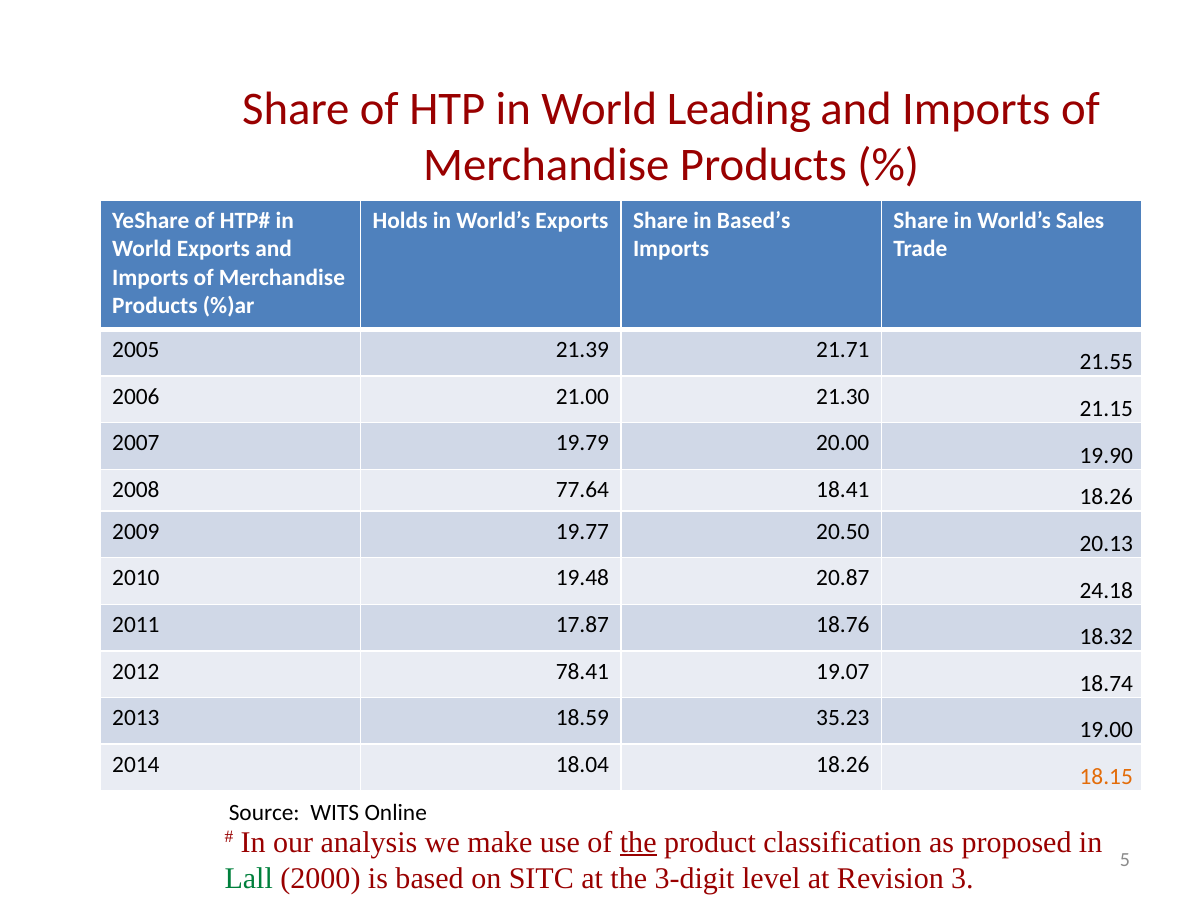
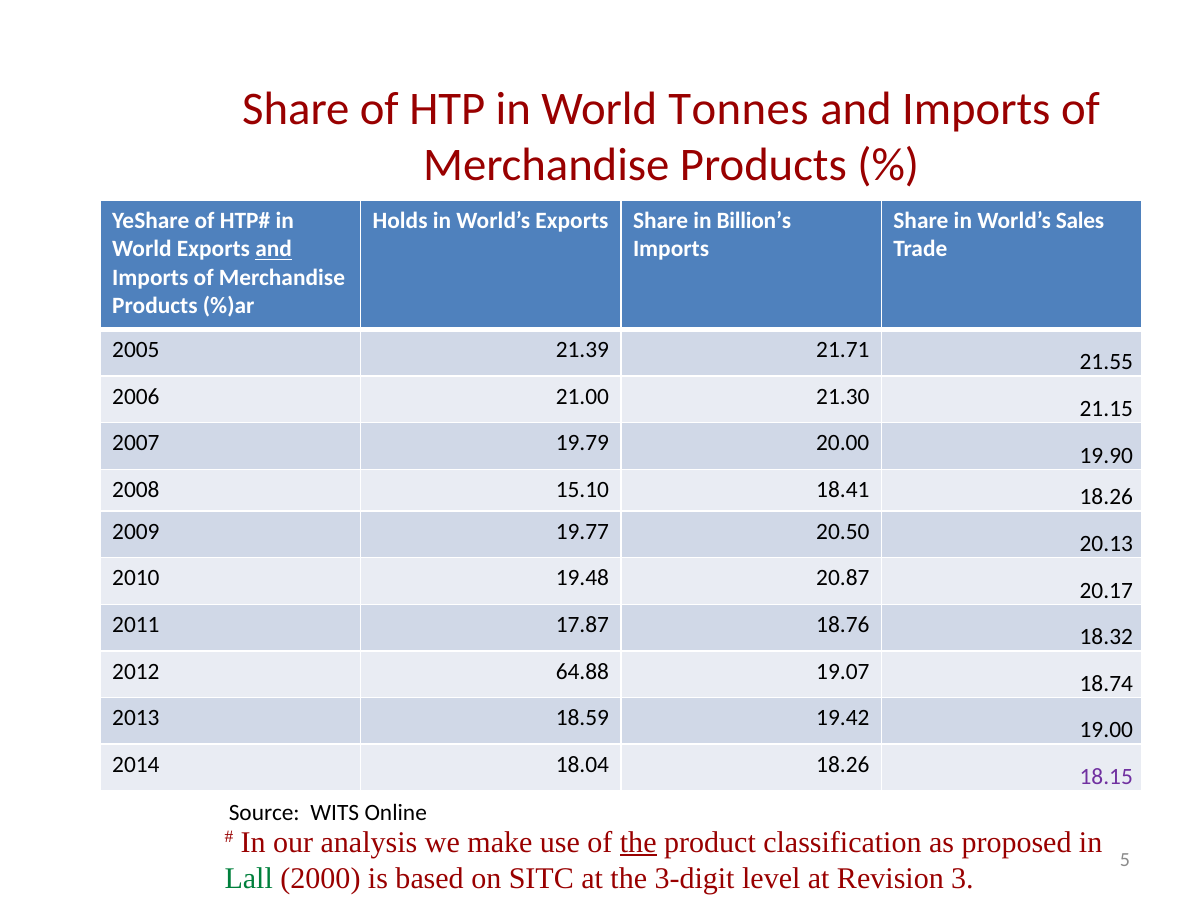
Leading: Leading -> Tonnes (738, 109)
Based’s: Based’s -> Billion’s (754, 221)
and underline: none -> present (274, 249)
77.64: 77.64 -> 15.10 (582, 490)
24.18: 24.18 -> 20.17 (1106, 591)
78.41: 78.41 -> 64.88 (582, 672)
35.23: 35.23 -> 19.42 (843, 718)
18.15 colour: orange -> purple (1106, 777)
